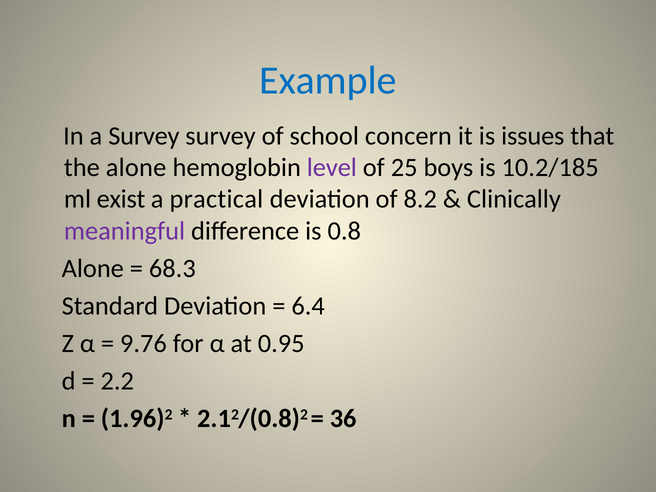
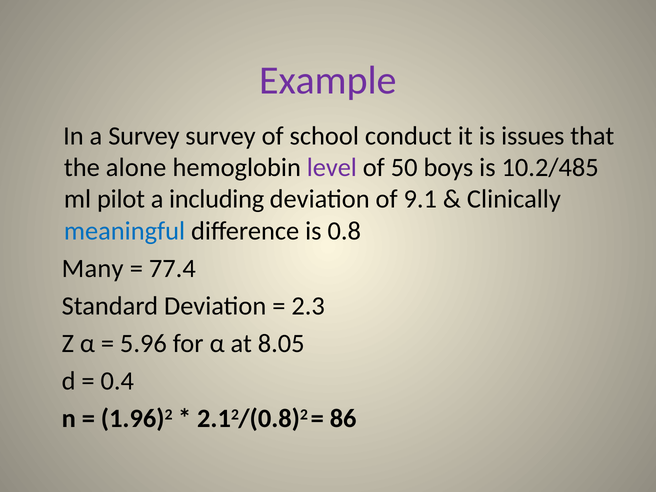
Example colour: blue -> purple (328, 81)
concern: concern -> conduct (408, 136)
25: 25 -> 50 (404, 167)
10.2/185: 10.2/185 -> 10.2/485 (550, 167)
exist: exist -> pilot (121, 199)
practical: practical -> including (217, 199)
8.2: 8.2 -> 9.1 (420, 199)
meaningful colour: purple -> blue (125, 231)
Alone: Alone -> Many (93, 268)
68.3: 68.3 -> 77.4 (172, 268)
6.4: 6.4 -> 2.3 (308, 306)
9.76: 9.76 -> 5.96 (143, 344)
0.95: 0.95 -> 8.05 (281, 344)
2.2: 2.2 -> 0.4 (117, 381)
36: 36 -> 86 (343, 419)
